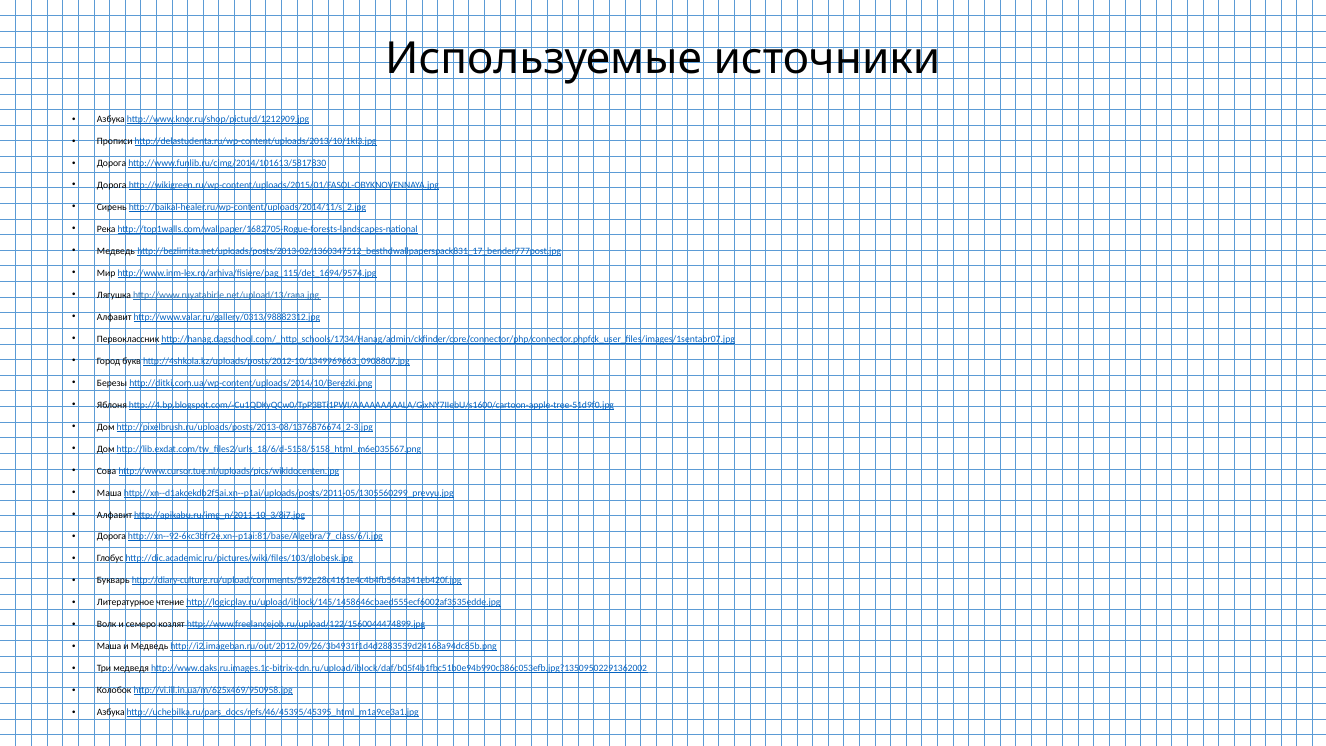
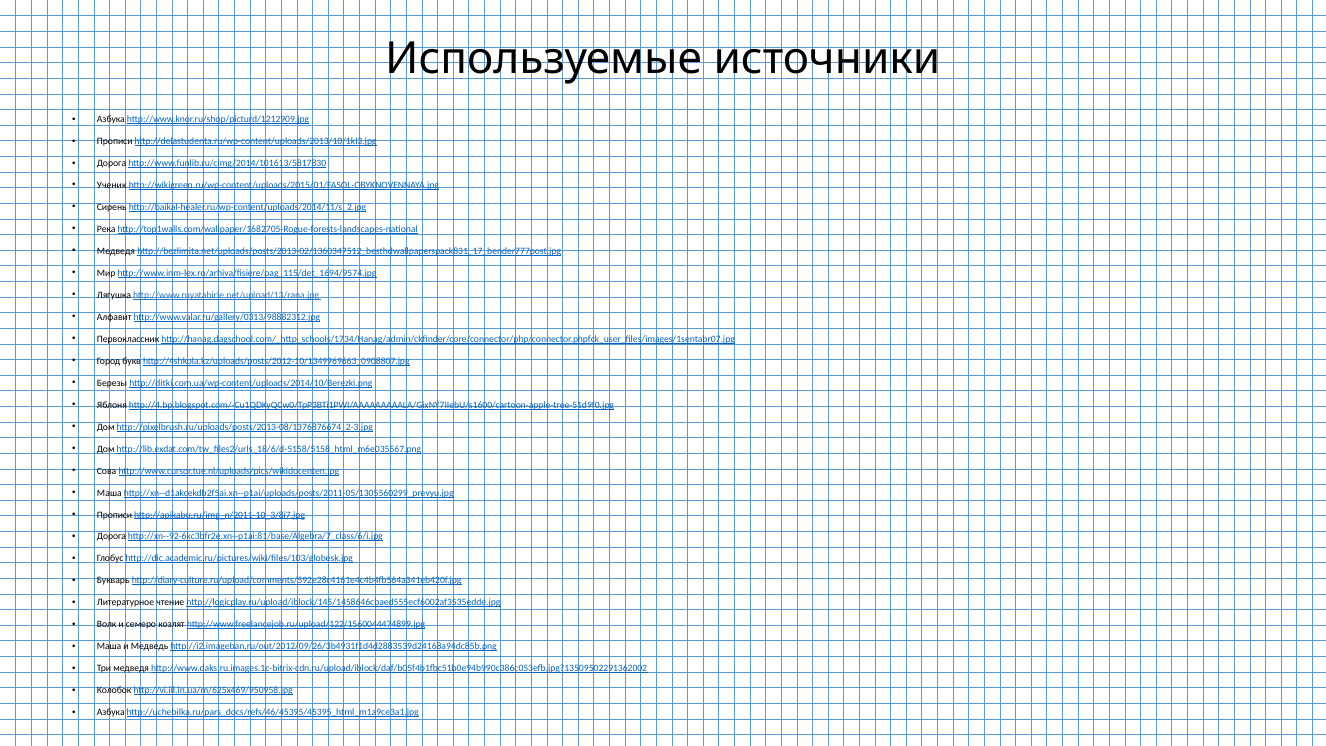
Дорога: Дорога -> Ученик (112, 185)
Медведь: Медведь -> Медведя (116, 251)
Алфавит: Алфавит -> Прописи (115, 515)
